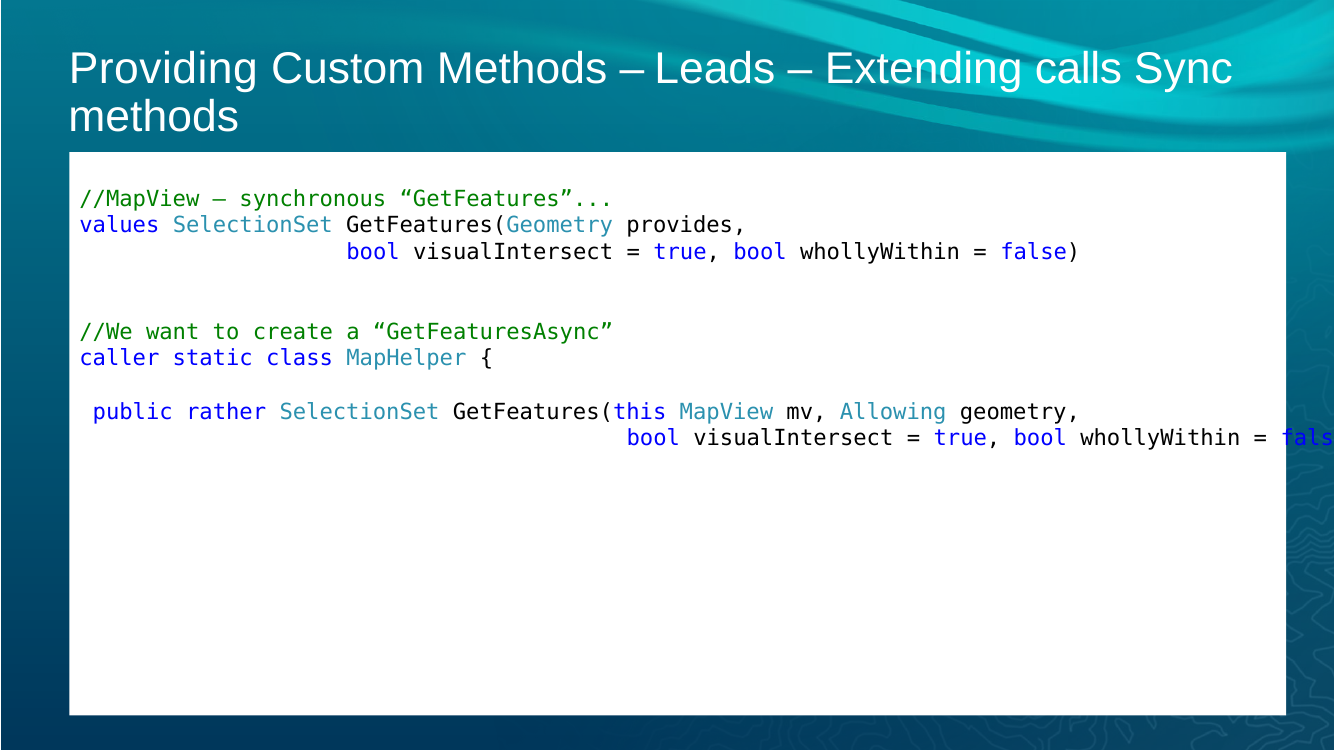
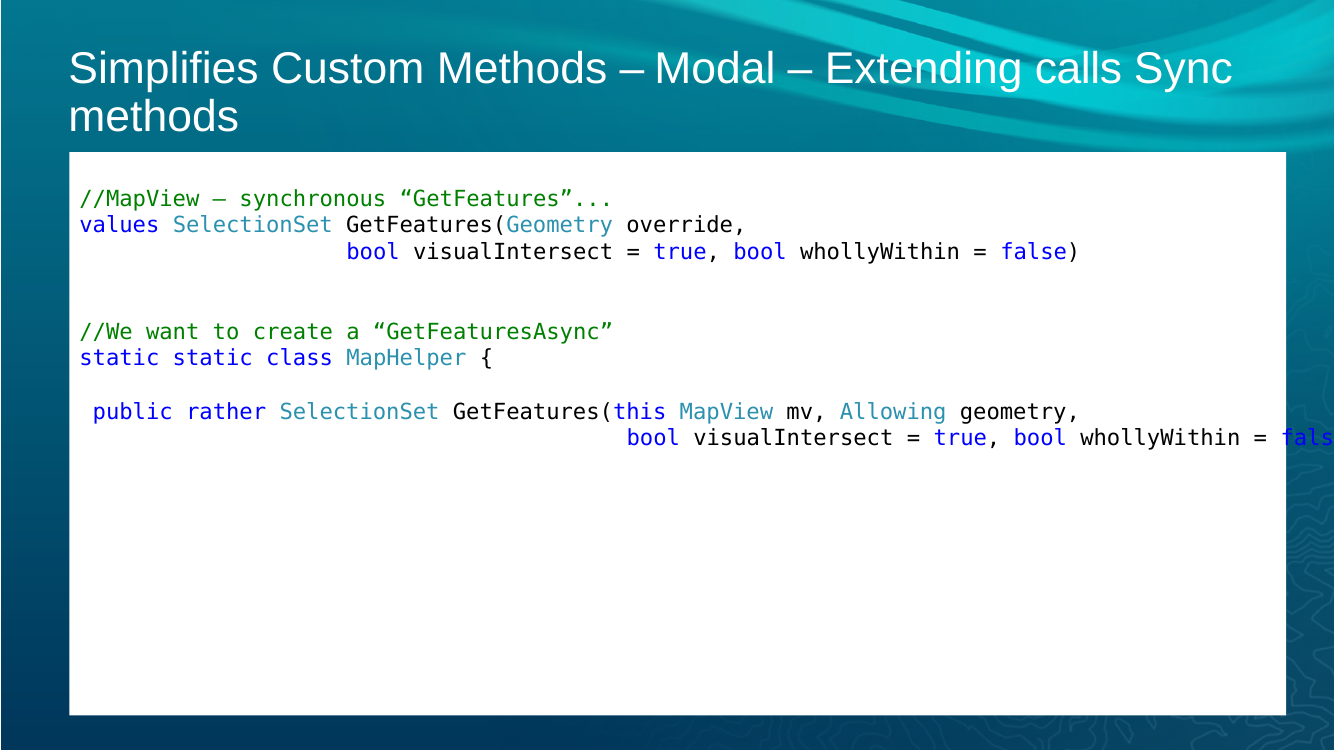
Providing: Providing -> Simplifies (164, 69)
Leads: Leads -> Modal (715, 69)
provides: provides -> override (686, 225)
caller: caller -> static (119, 359)
